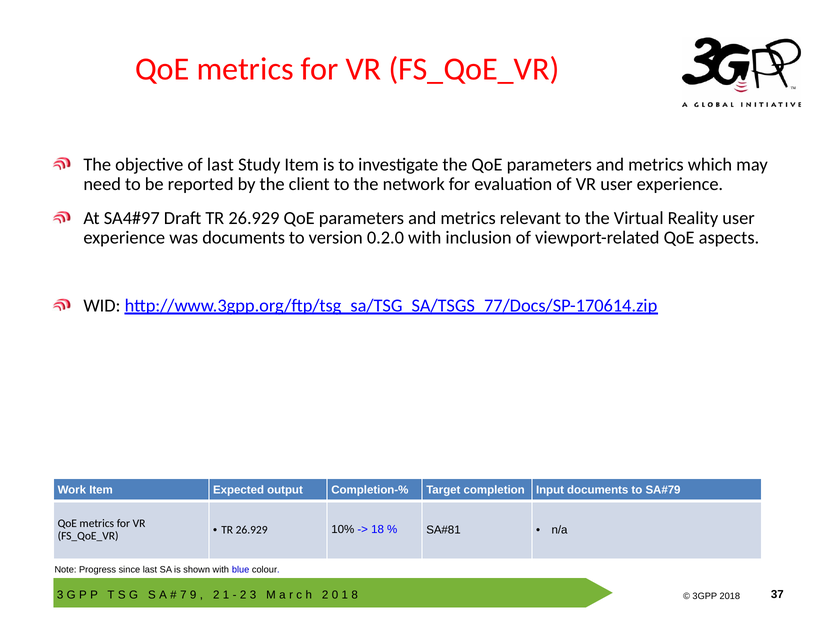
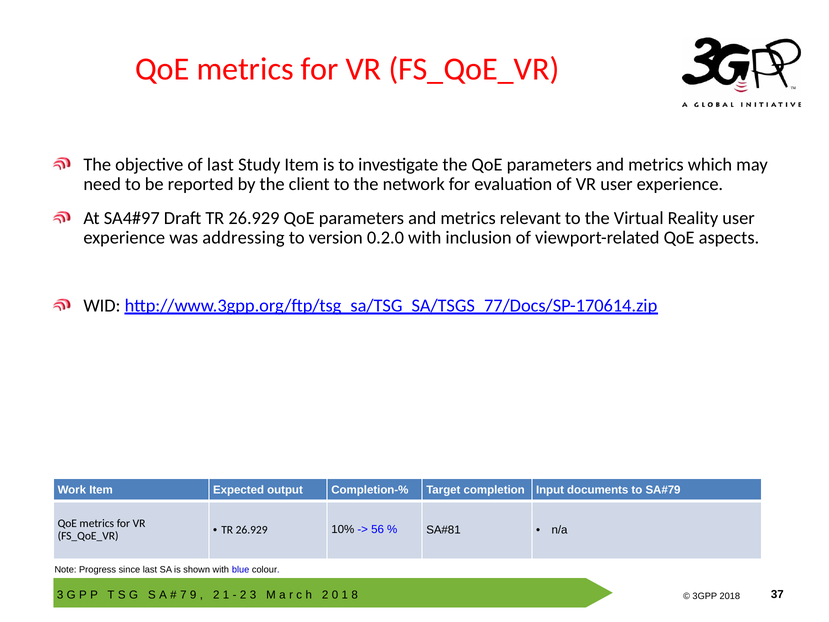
was documents: documents -> addressing (243, 238)
18: 18 -> 56 (378, 529)
